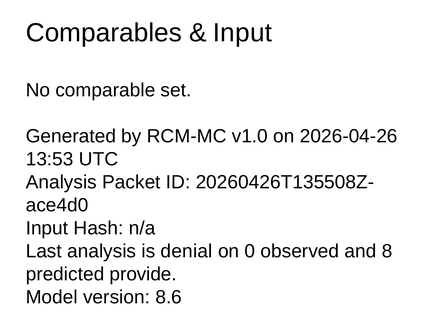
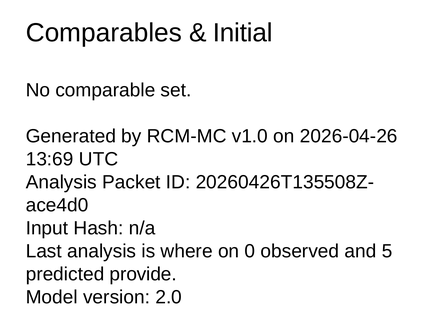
Input: Input -> Initial (243, 33)
13:53: 13:53 -> 13:69 (50, 159)
denial: denial -> where (187, 251)
8: 8 -> 5 (387, 251)
8.6: 8.6 -> 2.0 (169, 297)
